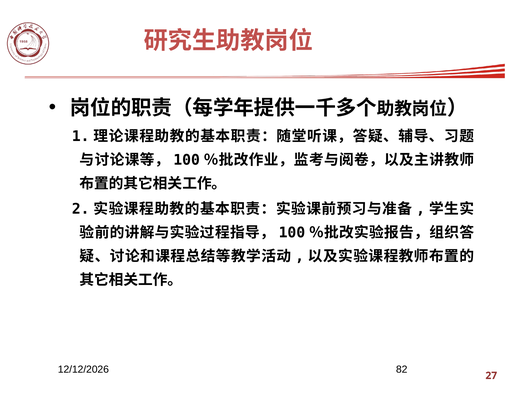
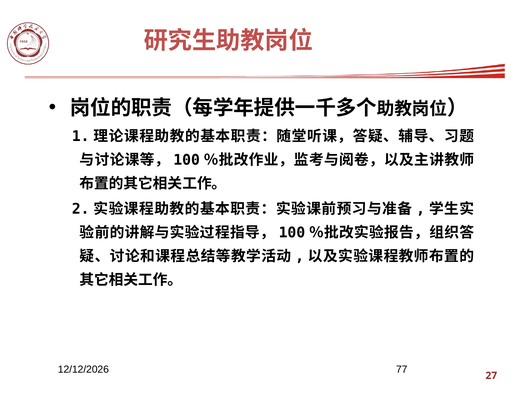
82: 82 -> 77 (402, 370)
